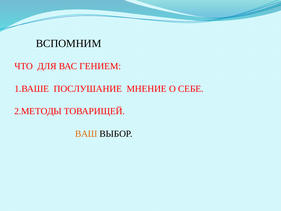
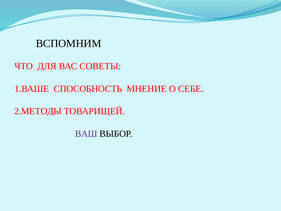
ГЕНИЕМ: ГЕНИЕМ -> СОВЕТЫ (100, 66)
ПОСЛУШАНИЕ: ПОСЛУШАНИЕ -> СПОСОБНОСТЬ (88, 89)
ВАШ colour: orange -> purple (86, 134)
